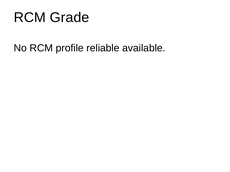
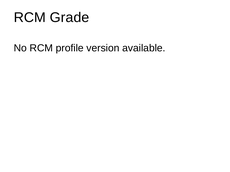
reliable: reliable -> version (103, 48)
